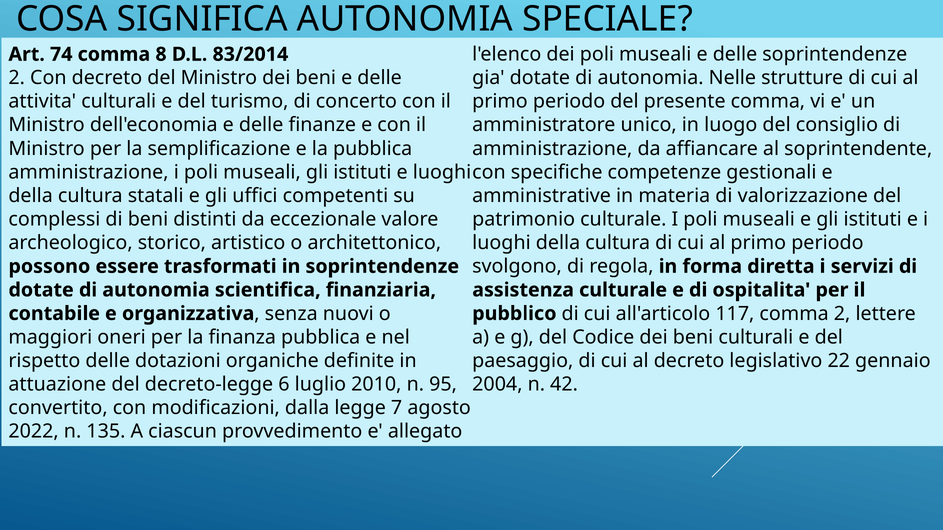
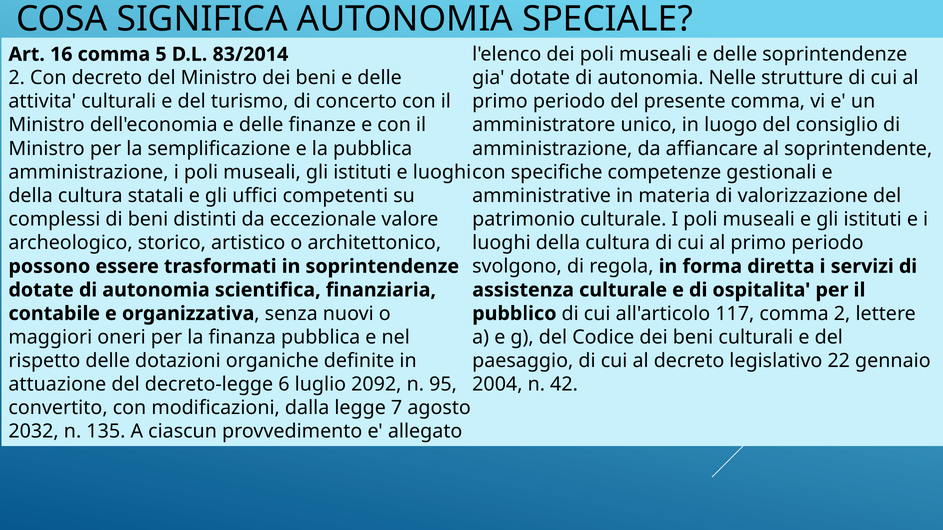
74: 74 -> 16 (61, 54)
8: 8 -> 5 (161, 54)
2010: 2010 -> 2092 (376, 385)
2022: 2022 -> 2032 (34, 432)
